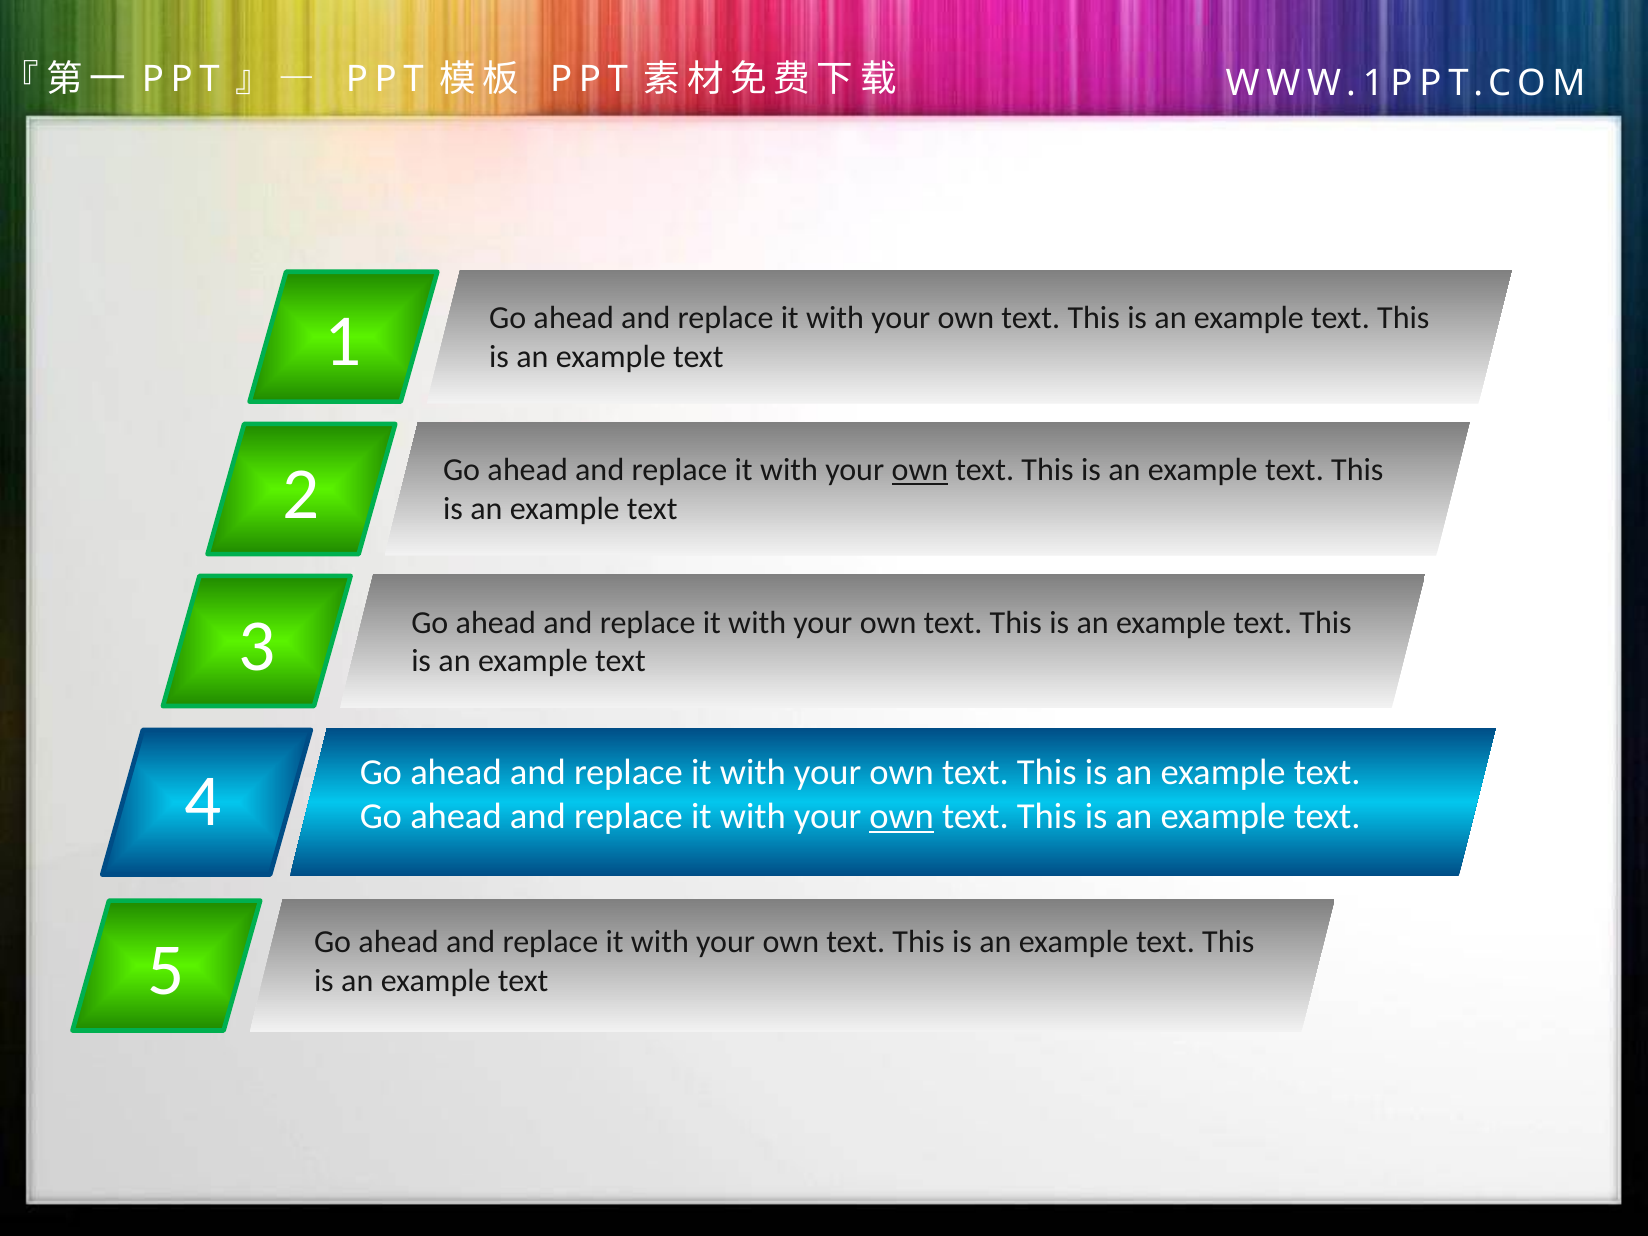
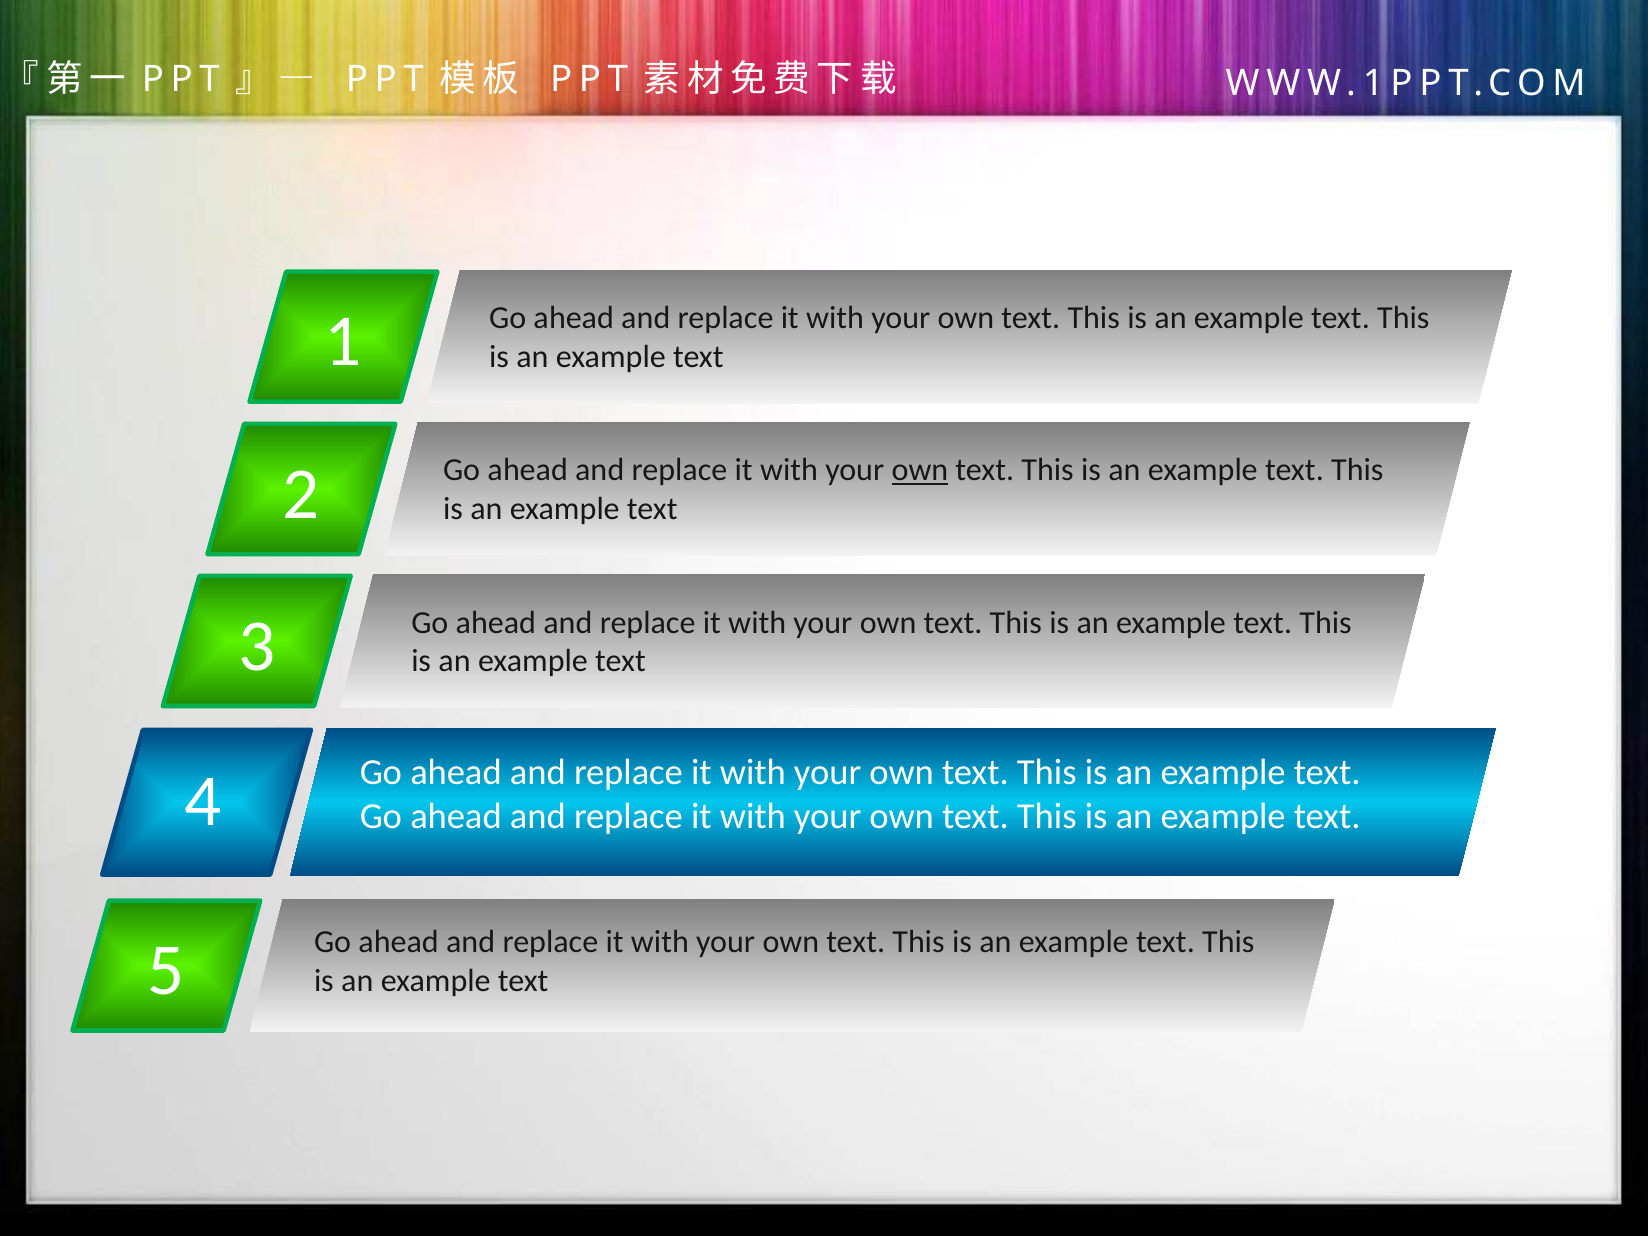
own underline: present -> none (902, 816)
